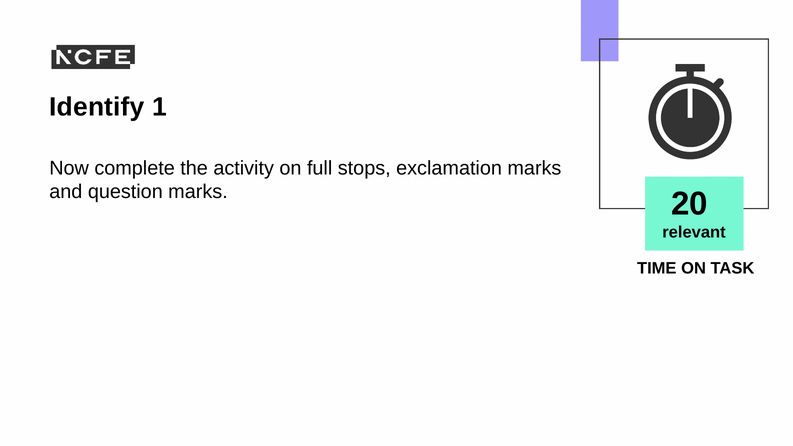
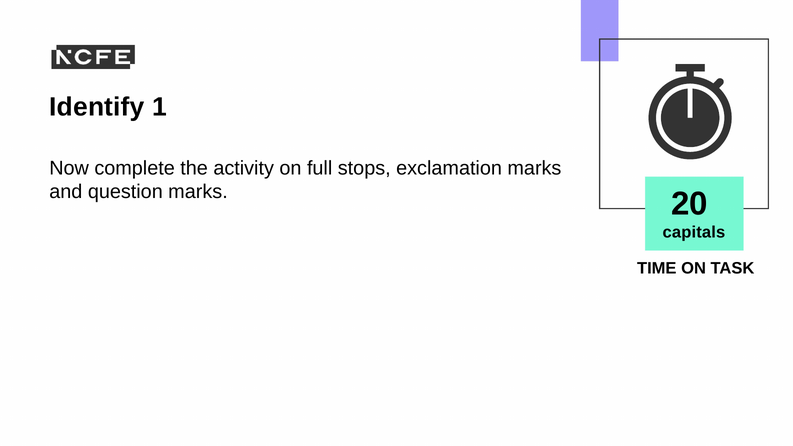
relevant: relevant -> capitals (694, 233)
